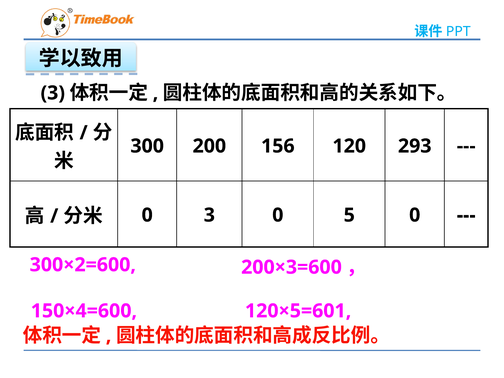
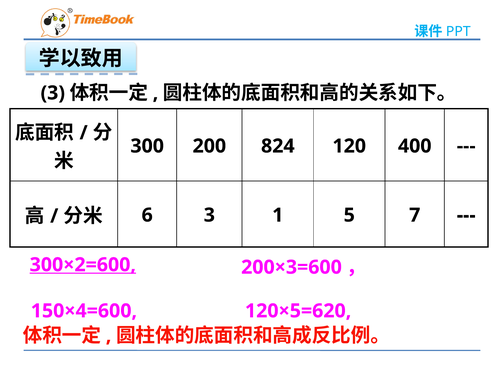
156: 156 -> 824 (278, 146)
293: 293 -> 400 (415, 146)
0: 0 -> 6 (147, 215)
3 0: 0 -> 1 (278, 215)
5 0: 0 -> 7 (415, 215)
300×2=600 underline: none -> present (83, 265)
120×5=601: 120×5=601 -> 120×5=620 (298, 311)
